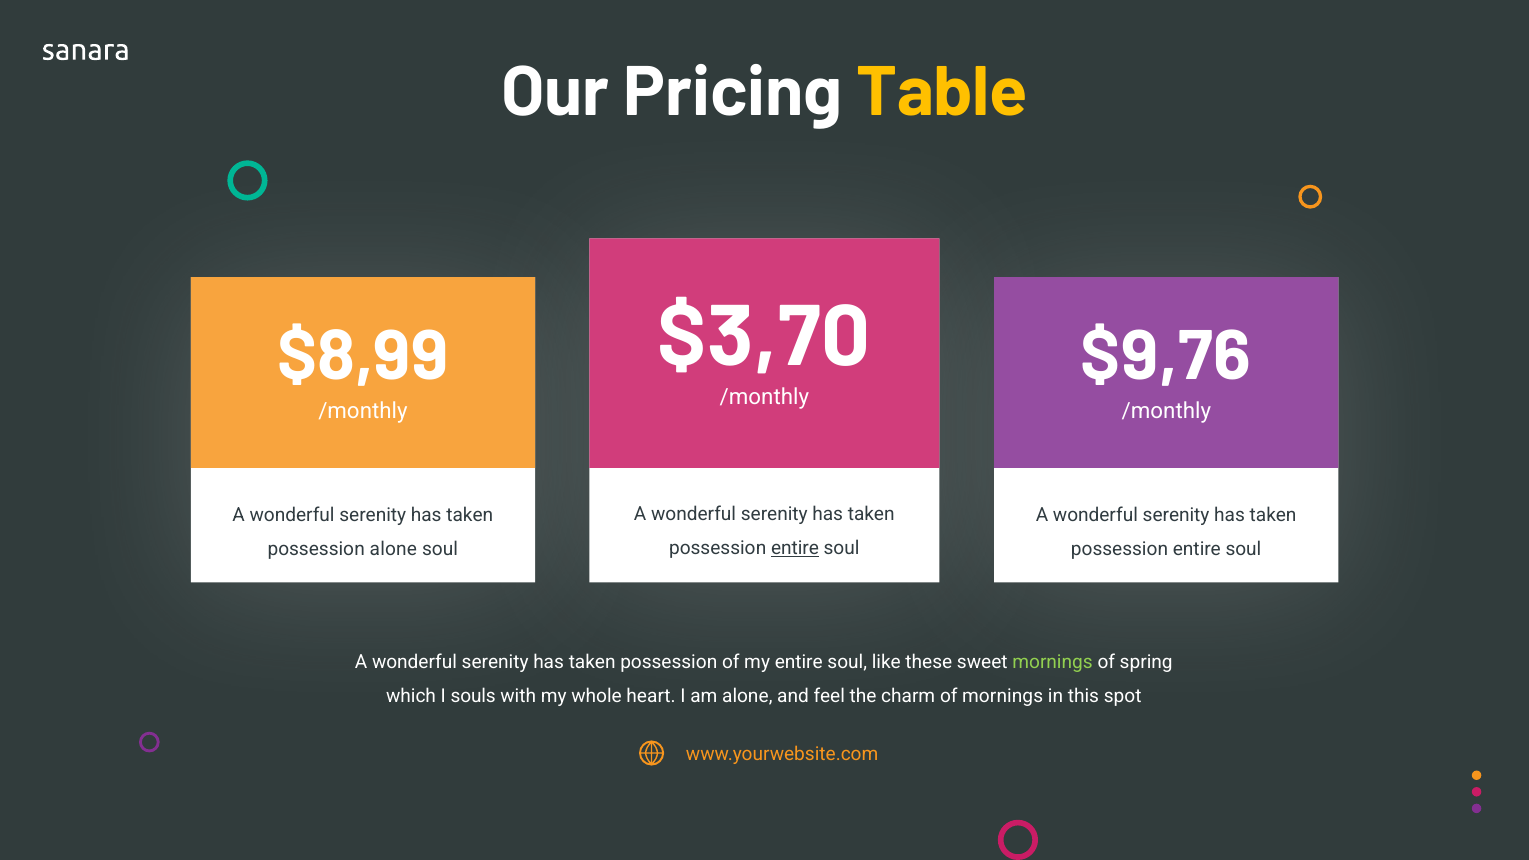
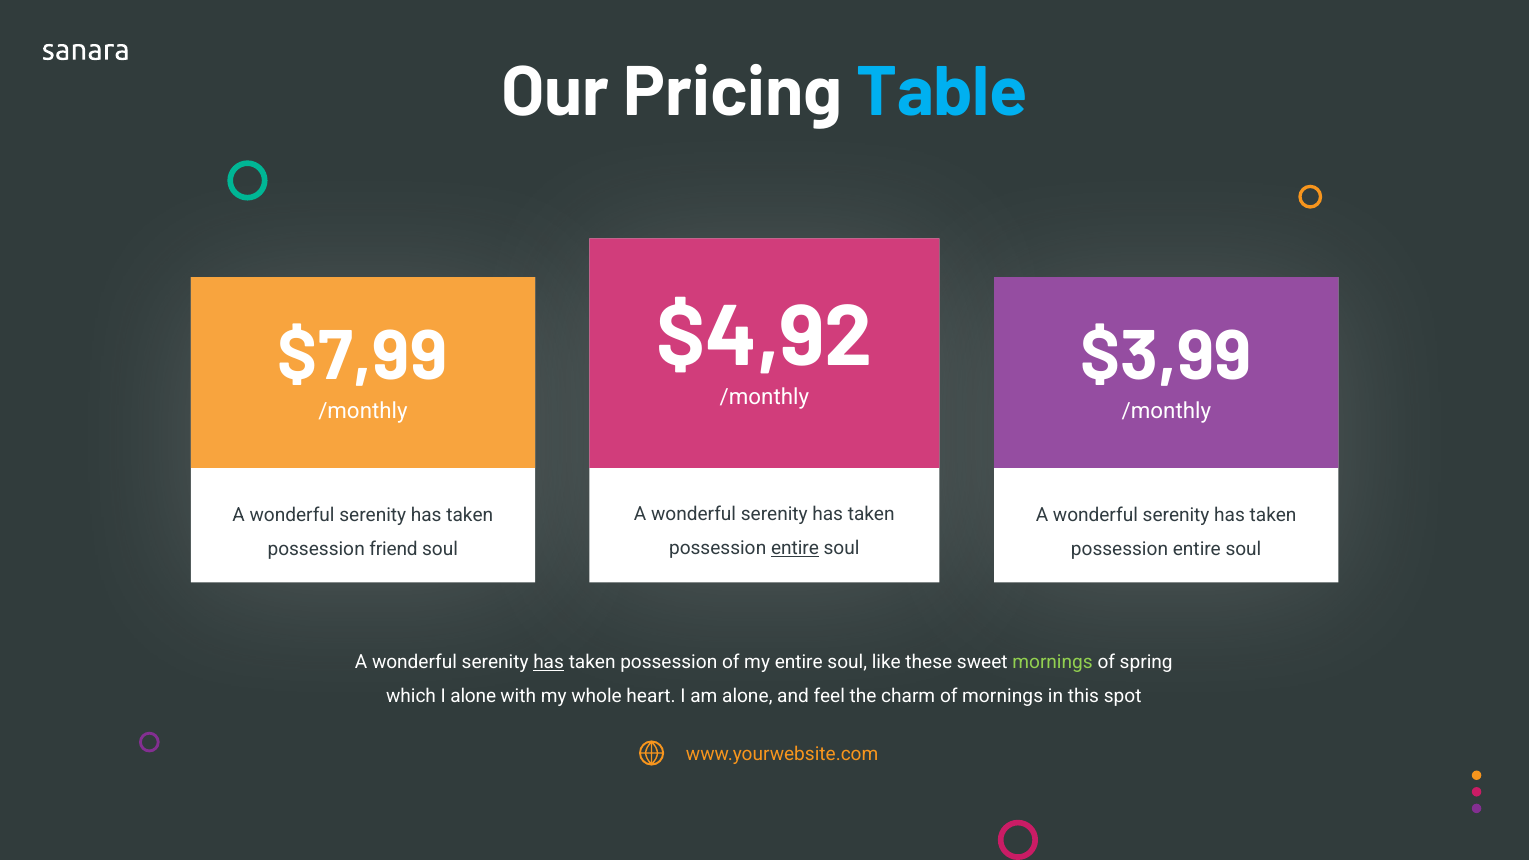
Table colour: yellow -> light blue (942, 93)
$3,70: $3,70 -> $4,92 (765, 337)
$8,99: $8,99 -> $7,99 (363, 357)
$9,76: $9,76 -> $3,99 (1166, 357)
possession alone: alone -> friend (394, 550)
has underline: none -> present (549, 662)
I souls: souls -> alone (473, 696)
